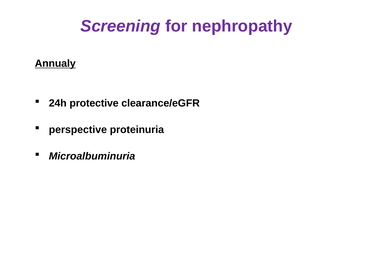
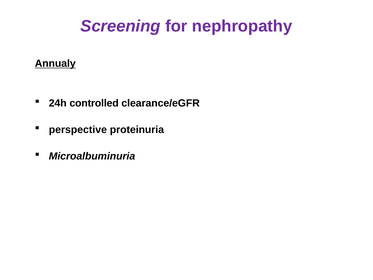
protective: protective -> controlled (94, 103)
